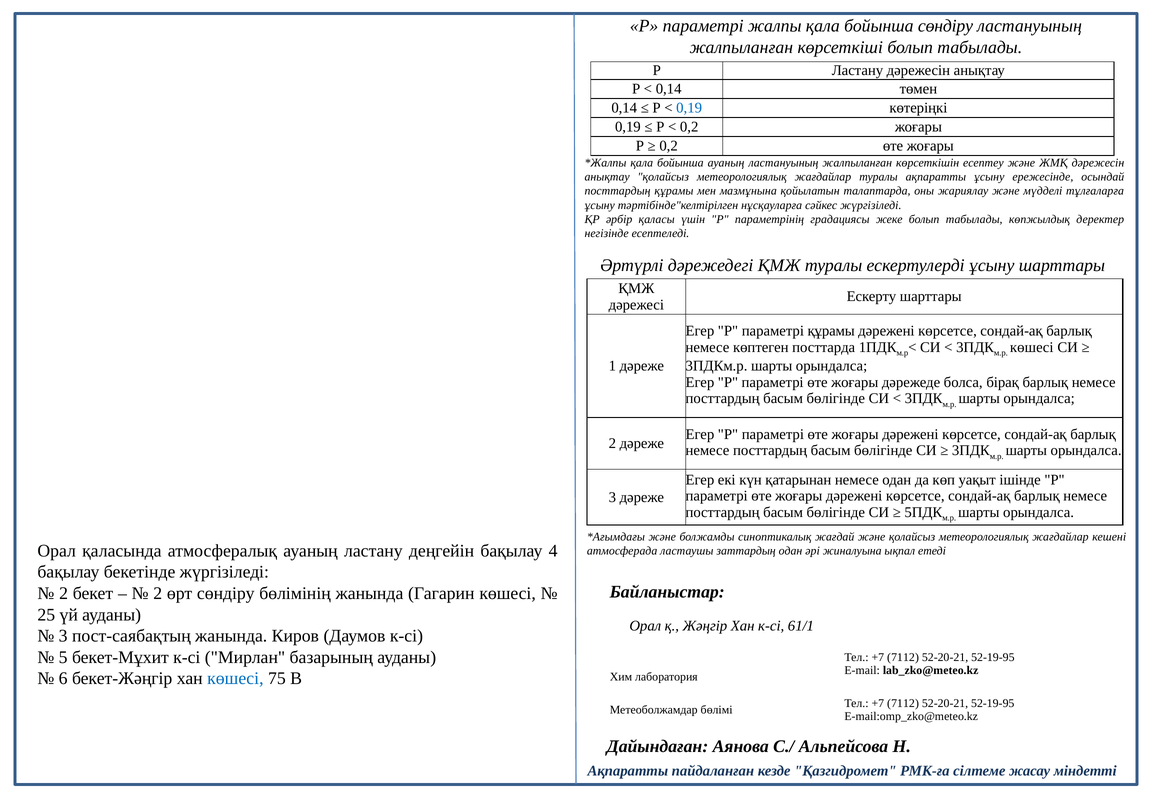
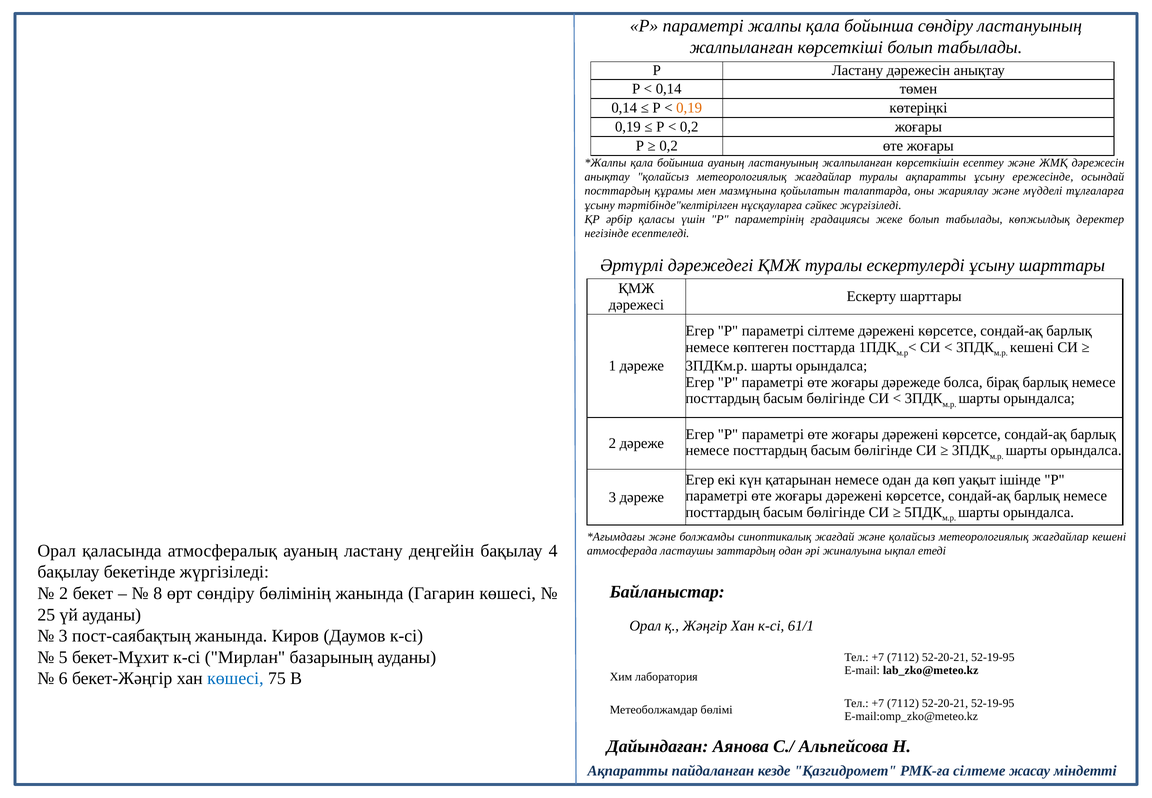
0,19 colour: blue -> orange (689, 108)
параметрі құрамы: құрамы -> сілтеме (831, 331)
көшесі: көшесі -> кешені (1032, 347)
2: 2 -> 8 (158, 593)
